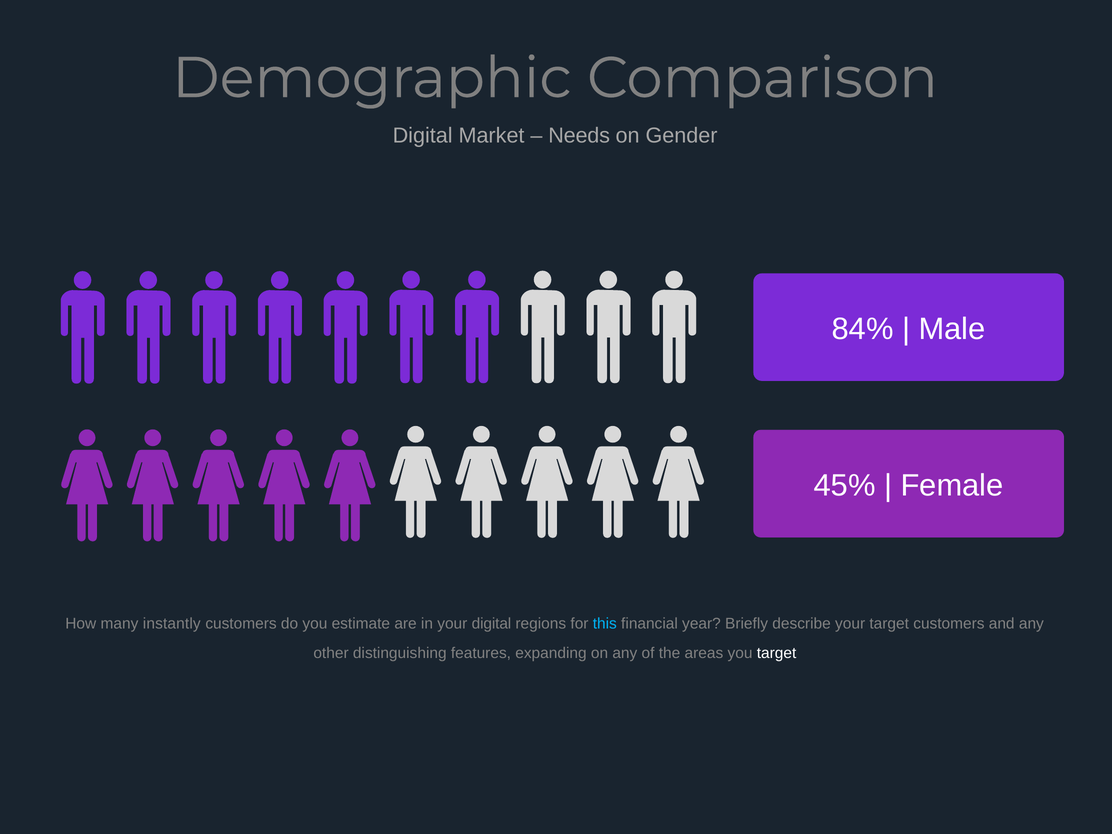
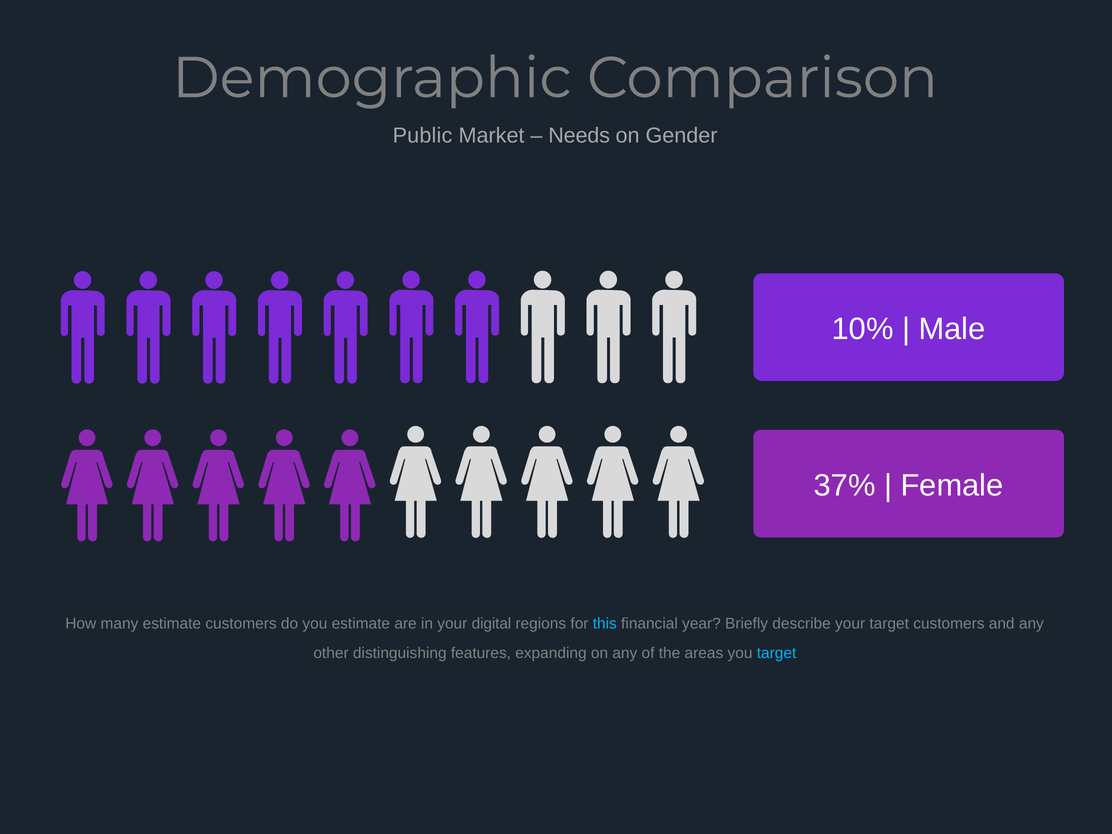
Digital: Digital -> Public (423, 136)
84%: 84% -> 10% (863, 329)
45%: 45% -> 37% (845, 486)
many instantly: instantly -> estimate (172, 624)
target colour: white -> light blue (777, 653)
